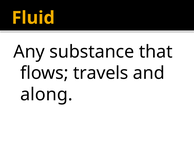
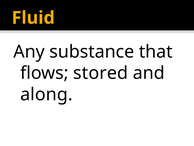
travels: travels -> stored (101, 73)
